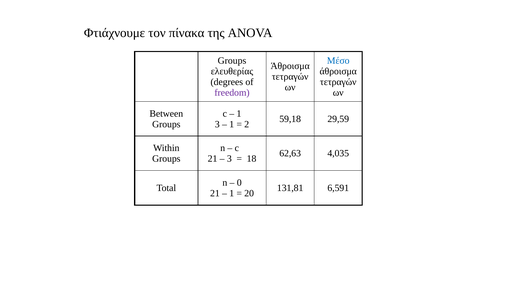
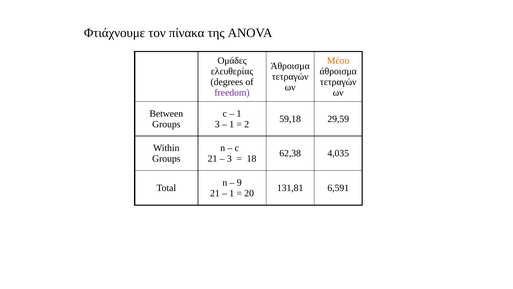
Groups: Groups -> Ομάδες (232, 60)
Μέσο colour: blue -> orange (338, 60)
62,63: 62,63 -> 62,38 (290, 153)
0: 0 -> 9 (239, 182)
